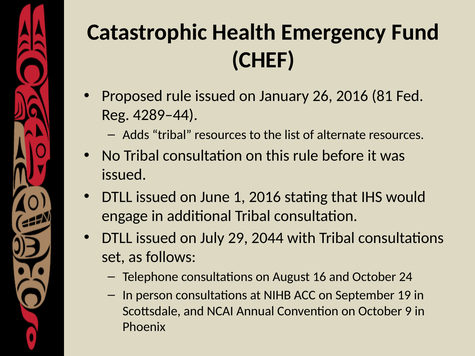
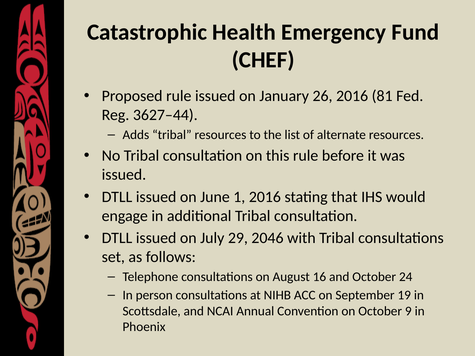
4289–44: 4289–44 -> 3627–44 (165, 115)
2044: 2044 -> 2046 (267, 238)
